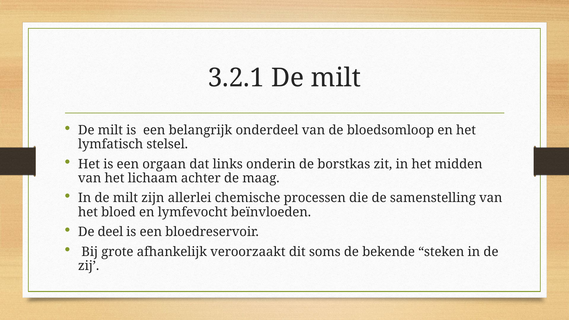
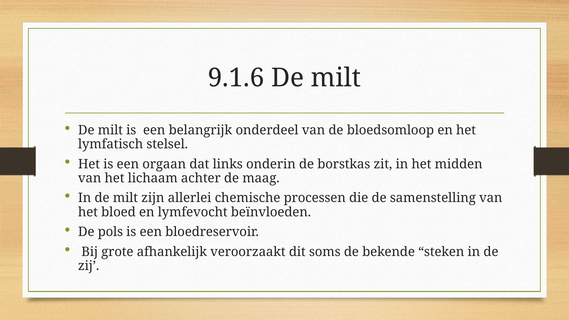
3.2.1: 3.2.1 -> 9.1.6 (236, 78)
deel: deel -> pols (110, 232)
